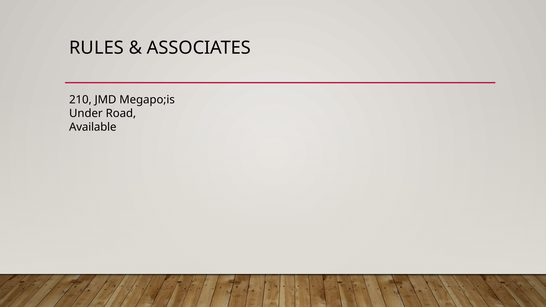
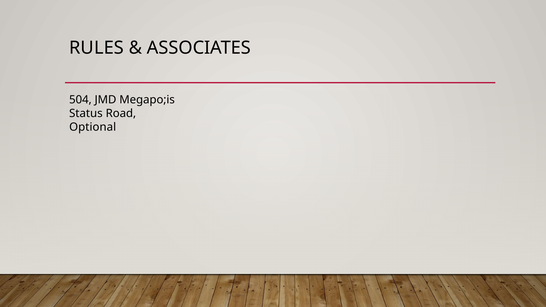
210: 210 -> 504 (80, 100)
Under: Under -> Status (86, 114)
Available: Available -> Optional (93, 127)
